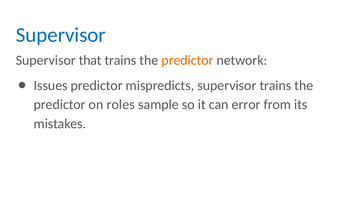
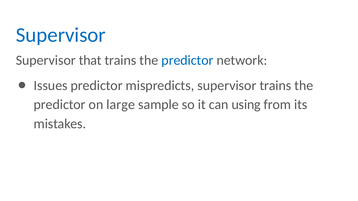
predictor colour: orange -> blue (187, 60)
roles: roles -> large (121, 105)
error: error -> using (246, 105)
